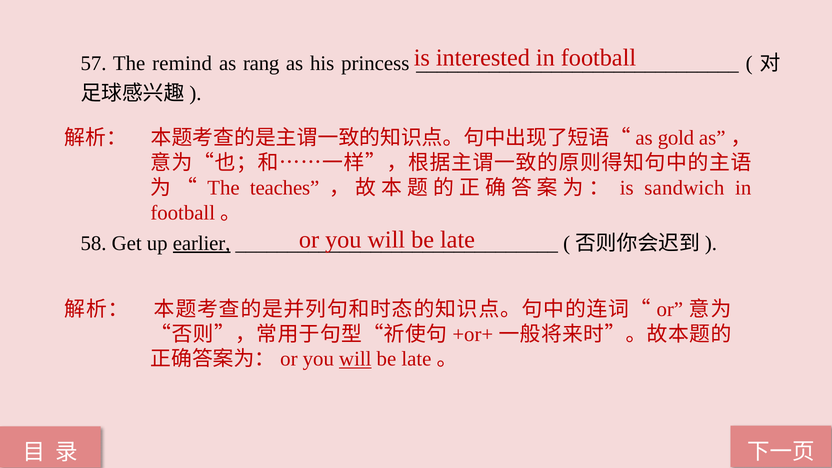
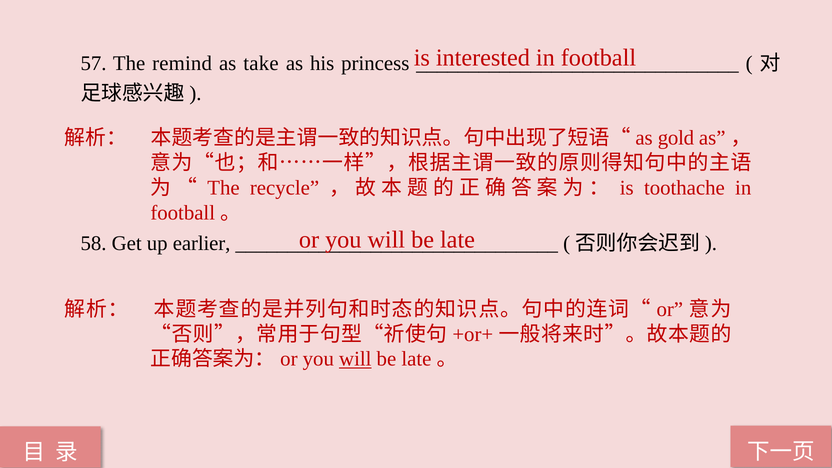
rang: rang -> take (261, 64)
teaches: teaches -> recycle (285, 188)
sandwich: sandwich -> toothache (684, 188)
earlier underline: present -> none (202, 243)
